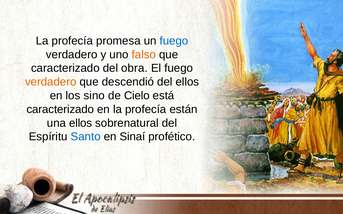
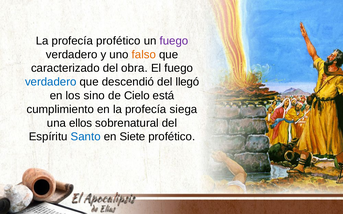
profecía promesa: promesa -> profético (118, 41)
fuego colour: blue -> purple (174, 41)
verdadero colour: orange -> blue (51, 82)
del ellos: ellos -> llegó (187, 82)
caracterizado: caracterizado -> cumplimiento (60, 109)
están: están -> siega (183, 109)
Sinaí: Sinaí -> Siete (132, 137)
